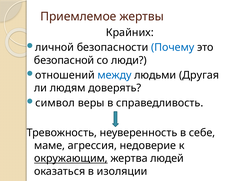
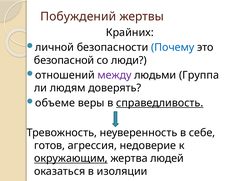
Приемлемое: Приемлемое -> Побуждений (78, 17)
между colour: blue -> purple (115, 75)
Другая: Другая -> Группа (199, 75)
символ: символ -> объеме (55, 103)
справедливость underline: none -> present (160, 103)
маме: маме -> готов (50, 145)
